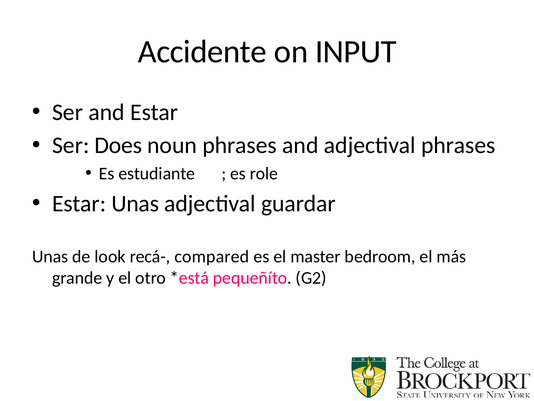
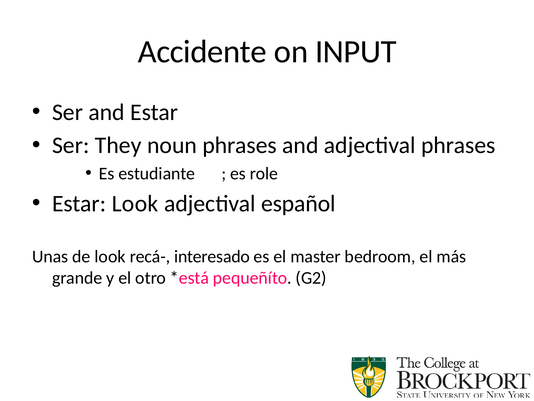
Does: Does -> They (118, 145)
Estar Unas: Unas -> Look (135, 203)
guardar: guardar -> español (298, 203)
compared: compared -> interesado (212, 256)
